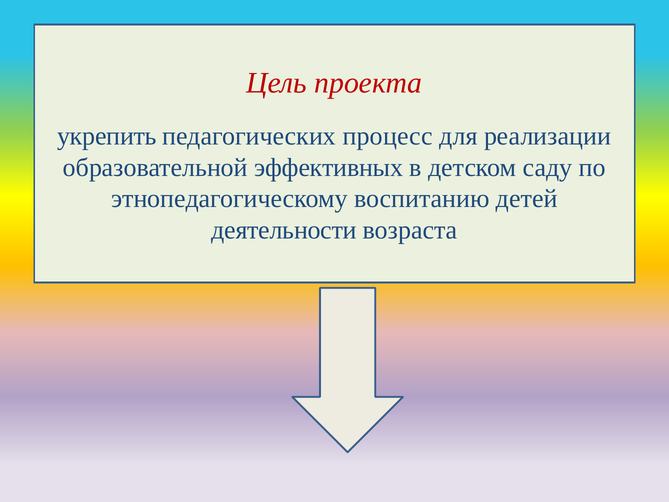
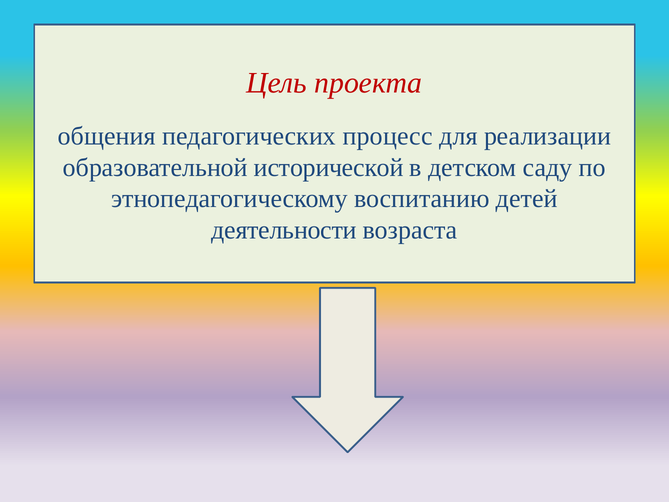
укрепить: укрепить -> общения (107, 136)
эффективных: эффективных -> исторической (329, 167)
